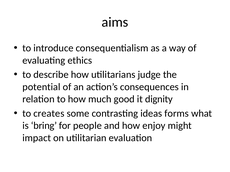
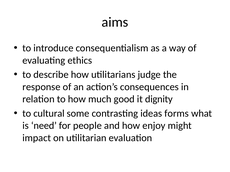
potential: potential -> response (41, 87)
creates: creates -> cultural (49, 114)
bring: bring -> need (44, 126)
